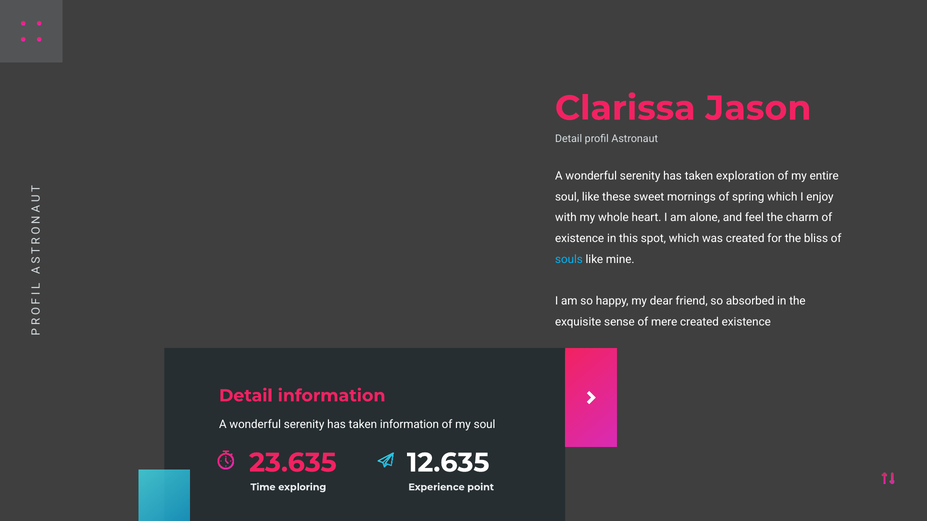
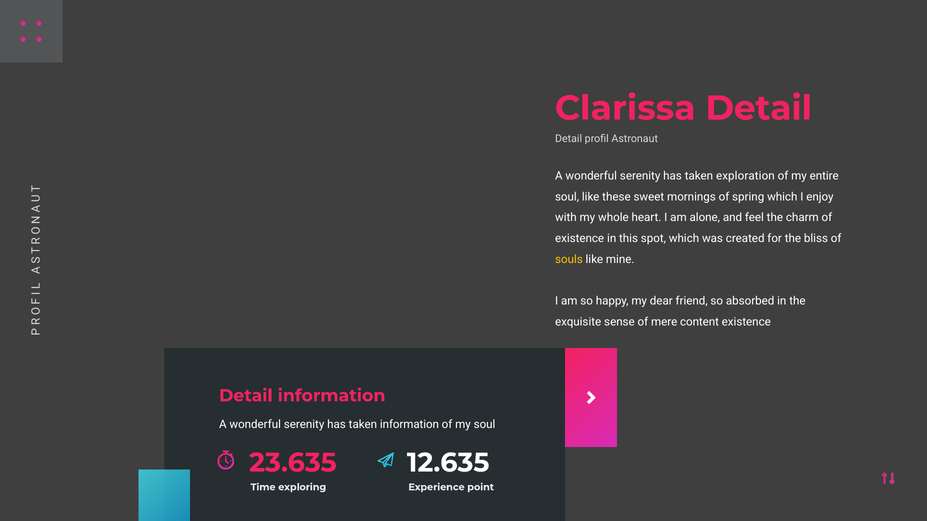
Clarissa Jason: Jason -> Detail (759, 108)
souls colour: light blue -> yellow (569, 259)
created: created -> content (700, 322)
